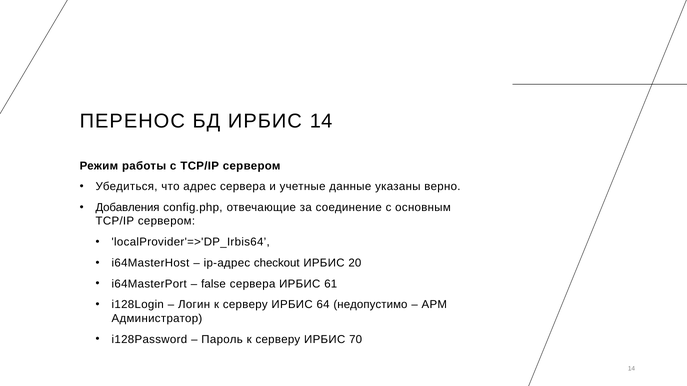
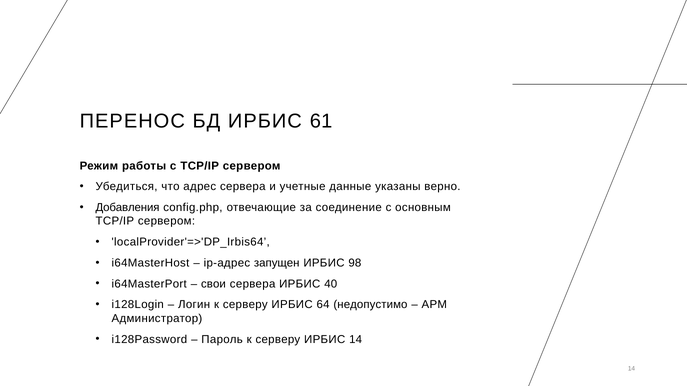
ИРБИС 14: 14 -> 61 (321, 121)
checkout: checkout -> запущен (277, 263)
20: 20 -> 98 (355, 263)
false: false -> свои (213, 284)
61: 61 -> 40 (331, 284)
ИРБИС 70: 70 -> 14 (356, 340)
